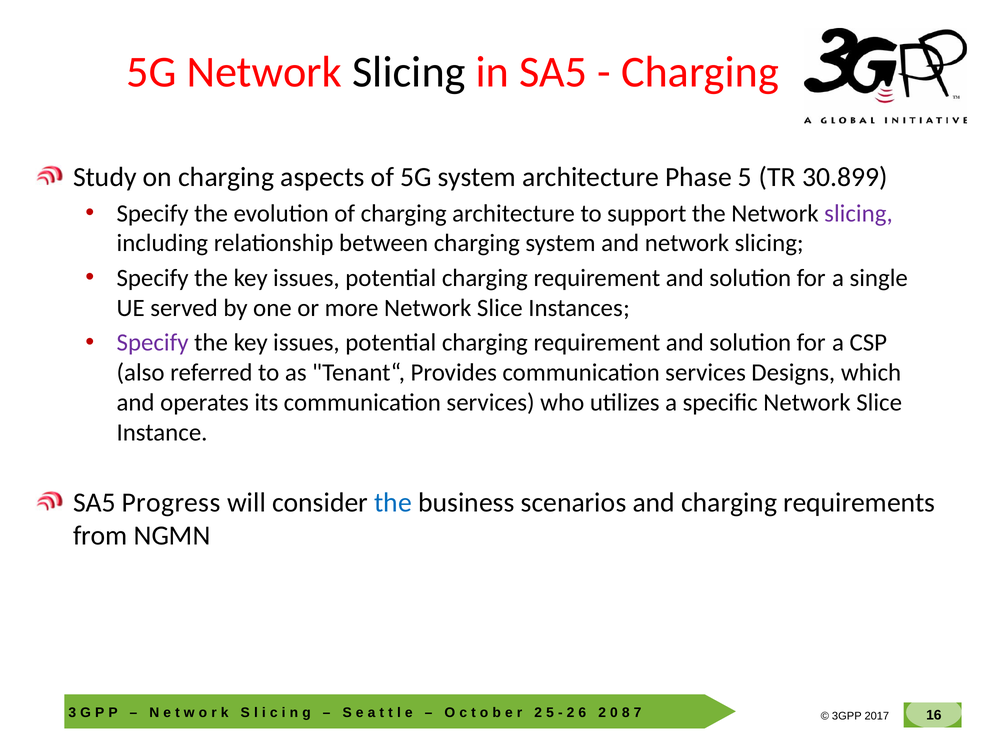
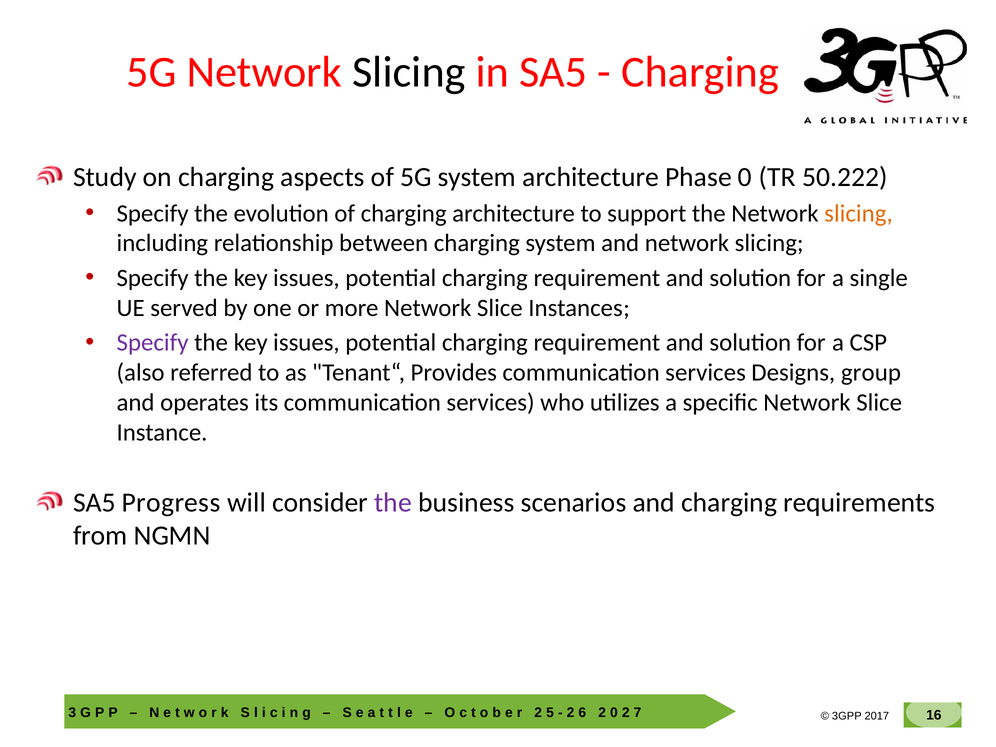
Phase 5: 5 -> 0 (745, 177)
30.899: 30.899 -> 50.222 (845, 177)
slicing colour: purple -> orange (858, 213)
which: which -> group (871, 373)
the colour: blue -> purple (393, 503)
8: 8 -> 2 (626, 713)
